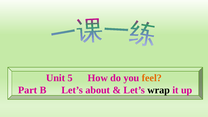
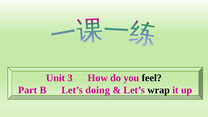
5: 5 -> 3 (70, 78)
feel colour: orange -> black (152, 78)
about: about -> doing (98, 90)
